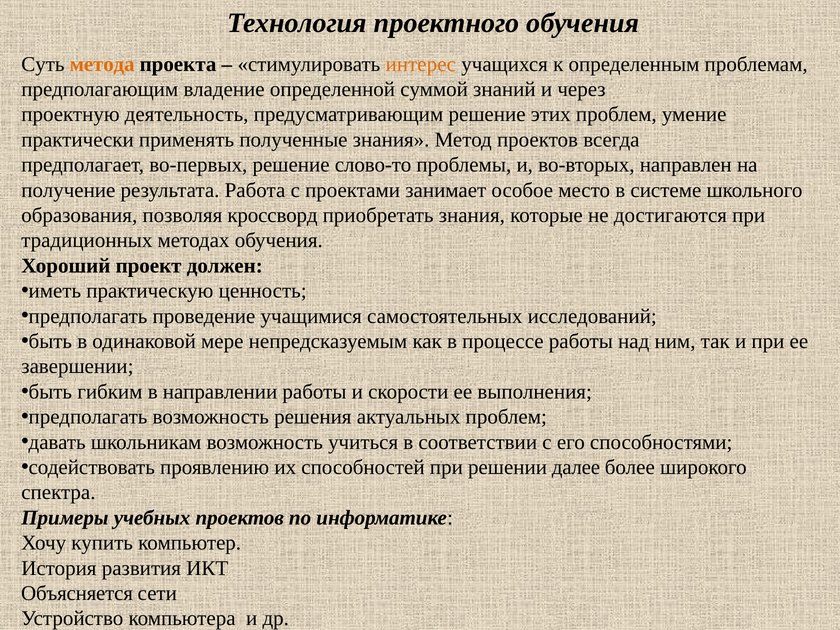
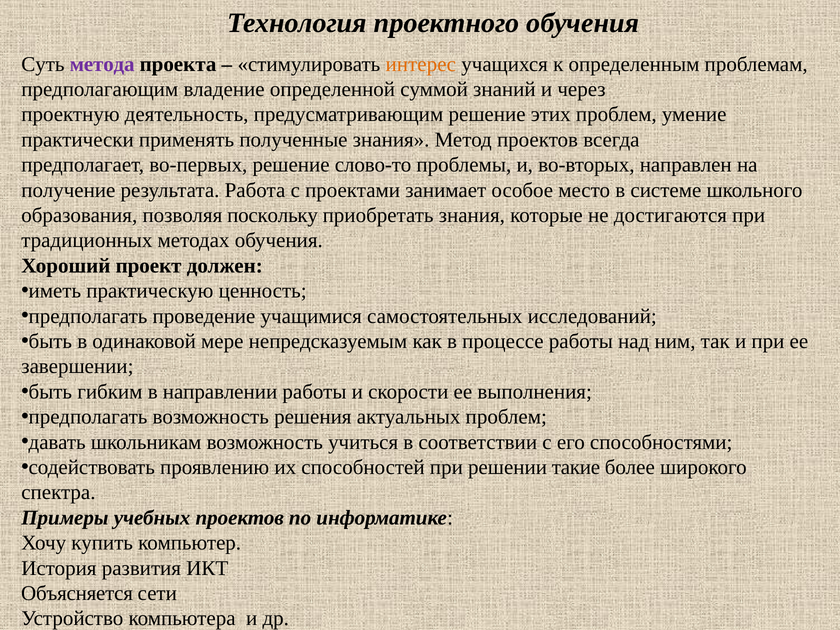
метода colour: orange -> purple (102, 64)
кроссворд: кроссворд -> поскольку (273, 215)
далее: далее -> такие (576, 467)
